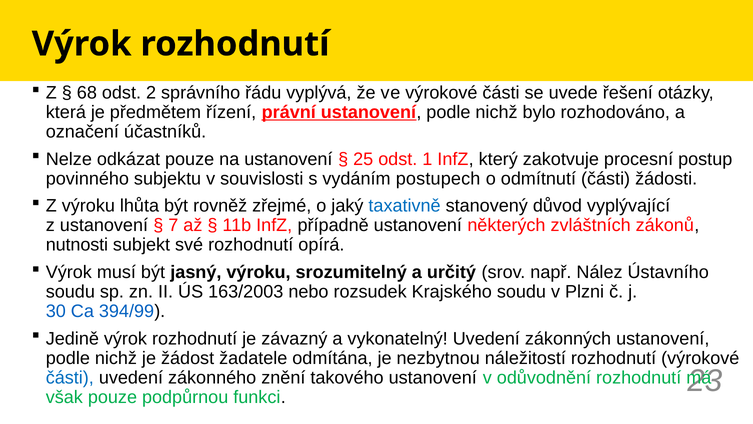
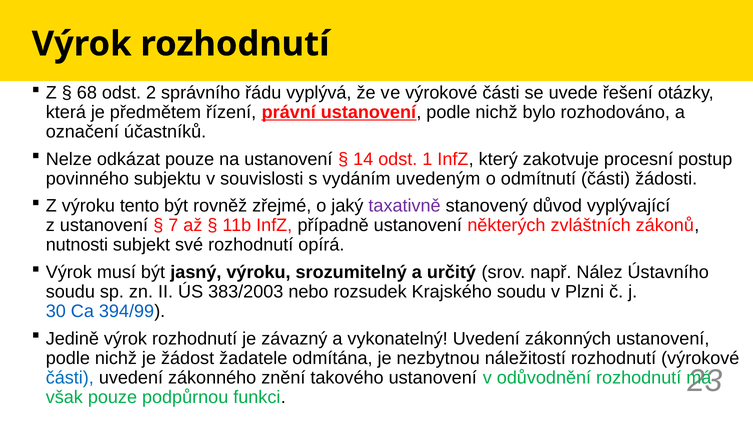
25: 25 -> 14 (363, 159)
postupech: postupech -> uvedeným (438, 178)
lhůta: lhůta -> tento (140, 206)
taxativně colour: blue -> purple (405, 206)
163/2003: 163/2003 -> 383/2003 (246, 292)
